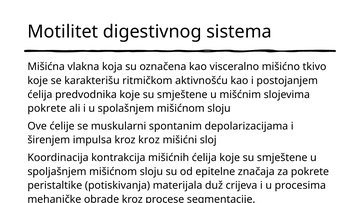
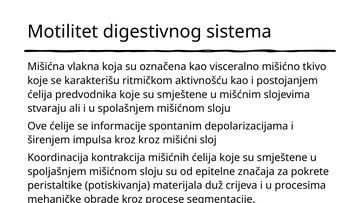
pokrete: pokrete -> stvaraju (47, 108)
muskularni: muskularni -> informacije (119, 126)
